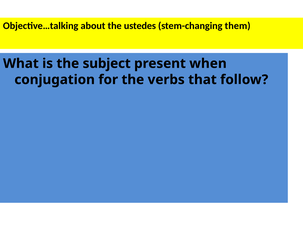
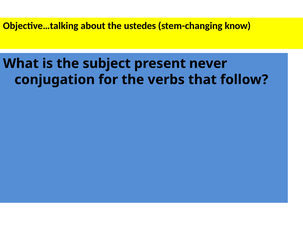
them: them -> know (238, 26)
when: when -> never (208, 64)
